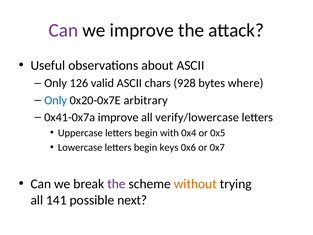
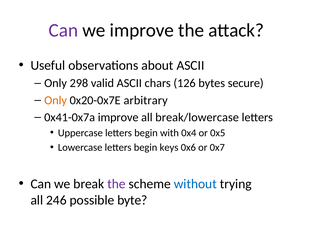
126: 126 -> 298 (79, 83)
928: 928 -> 126 (185, 83)
where: where -> secure (246, 83)
Only colour: blue -> orange (56, 100)
verify/lowercase: verify/lowercase -> break/lowercase (197, 117)
without colour: orange -> blue (195, 184)
141: 141 -> 246 (56, 200)
next: next -> byte (132, 200)
